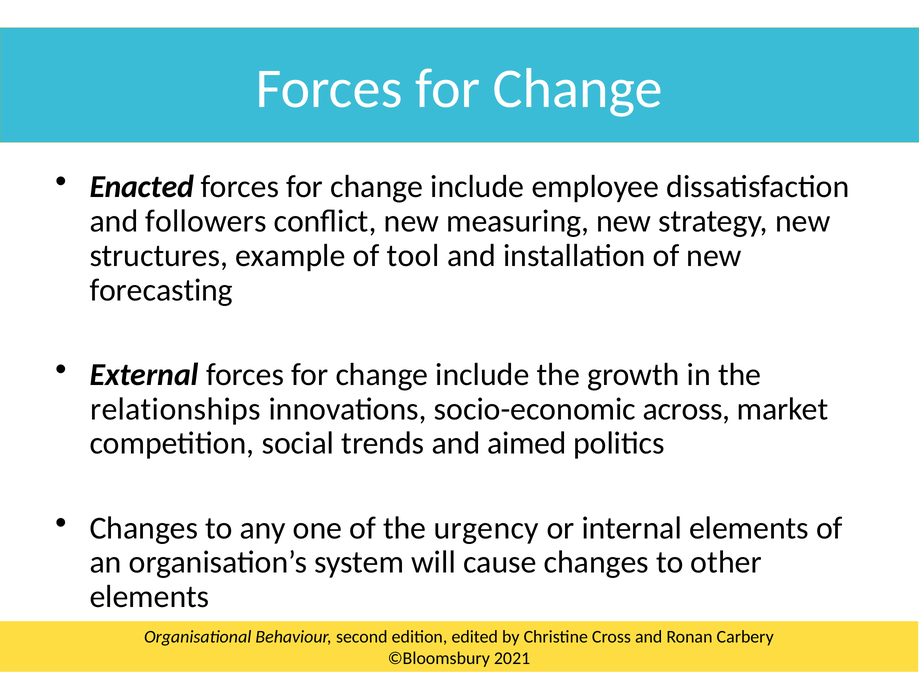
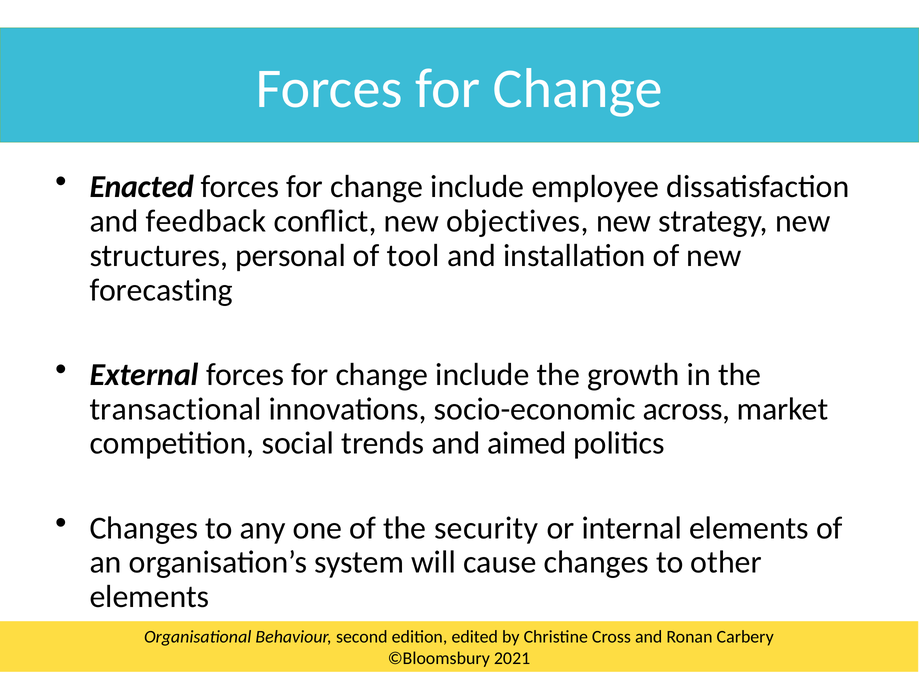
followers: followers -> feedback (206, 221)
measuring: measuring -> objectives (517, 221)
example: example -> personal (290, 256)
relationships: relationships -> transactional (175, 409)
urgency: urgency -> security (486, 528)
